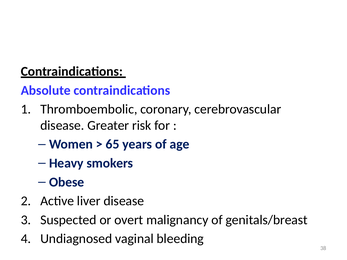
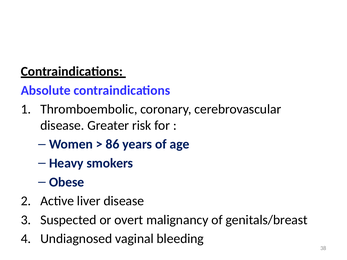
65: 65 -> 86 (113, 144)
